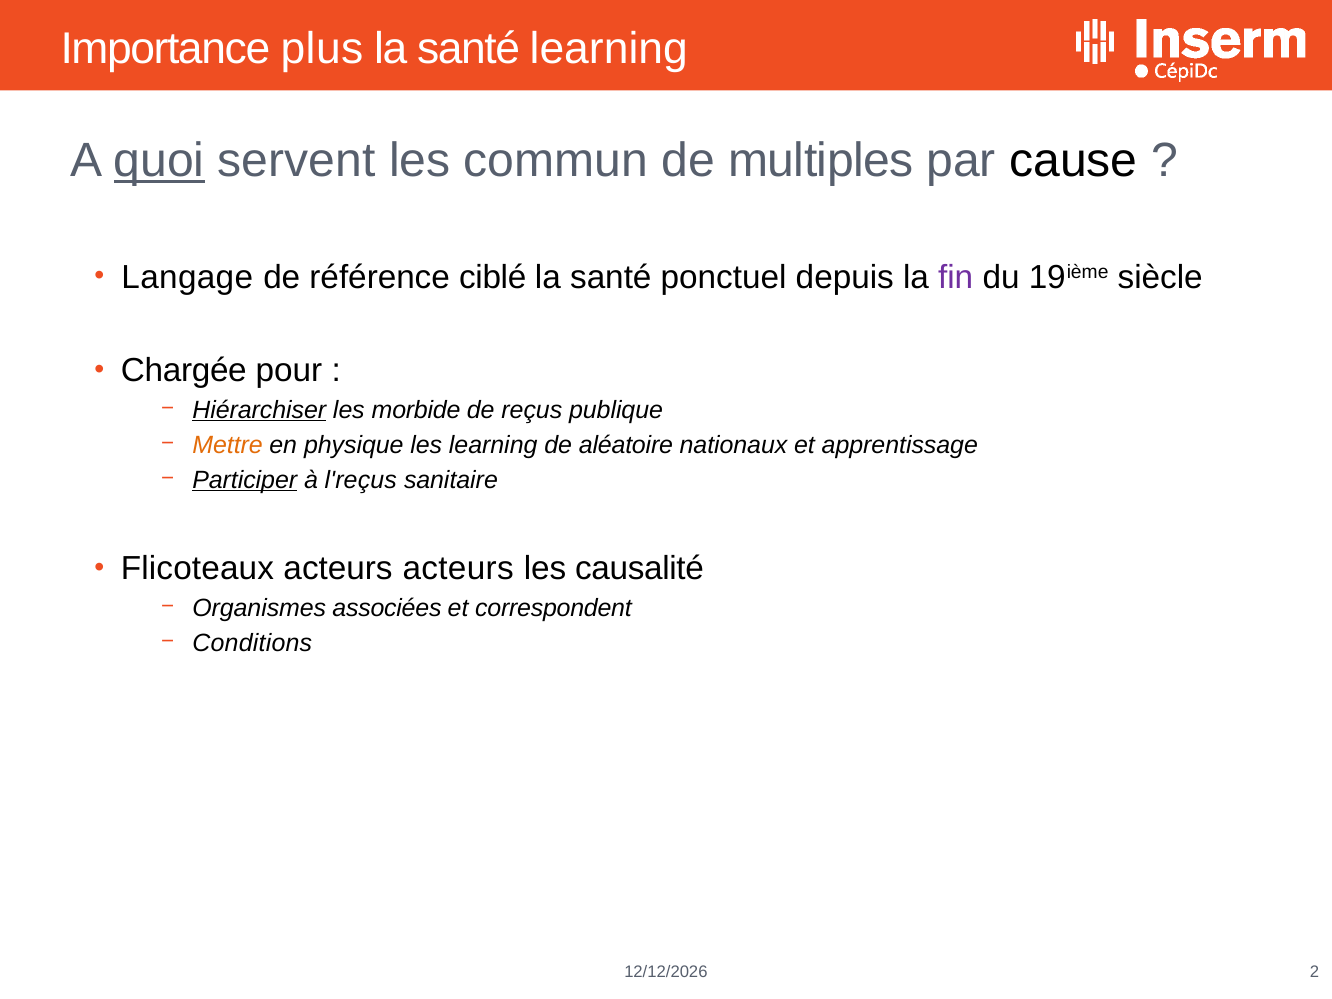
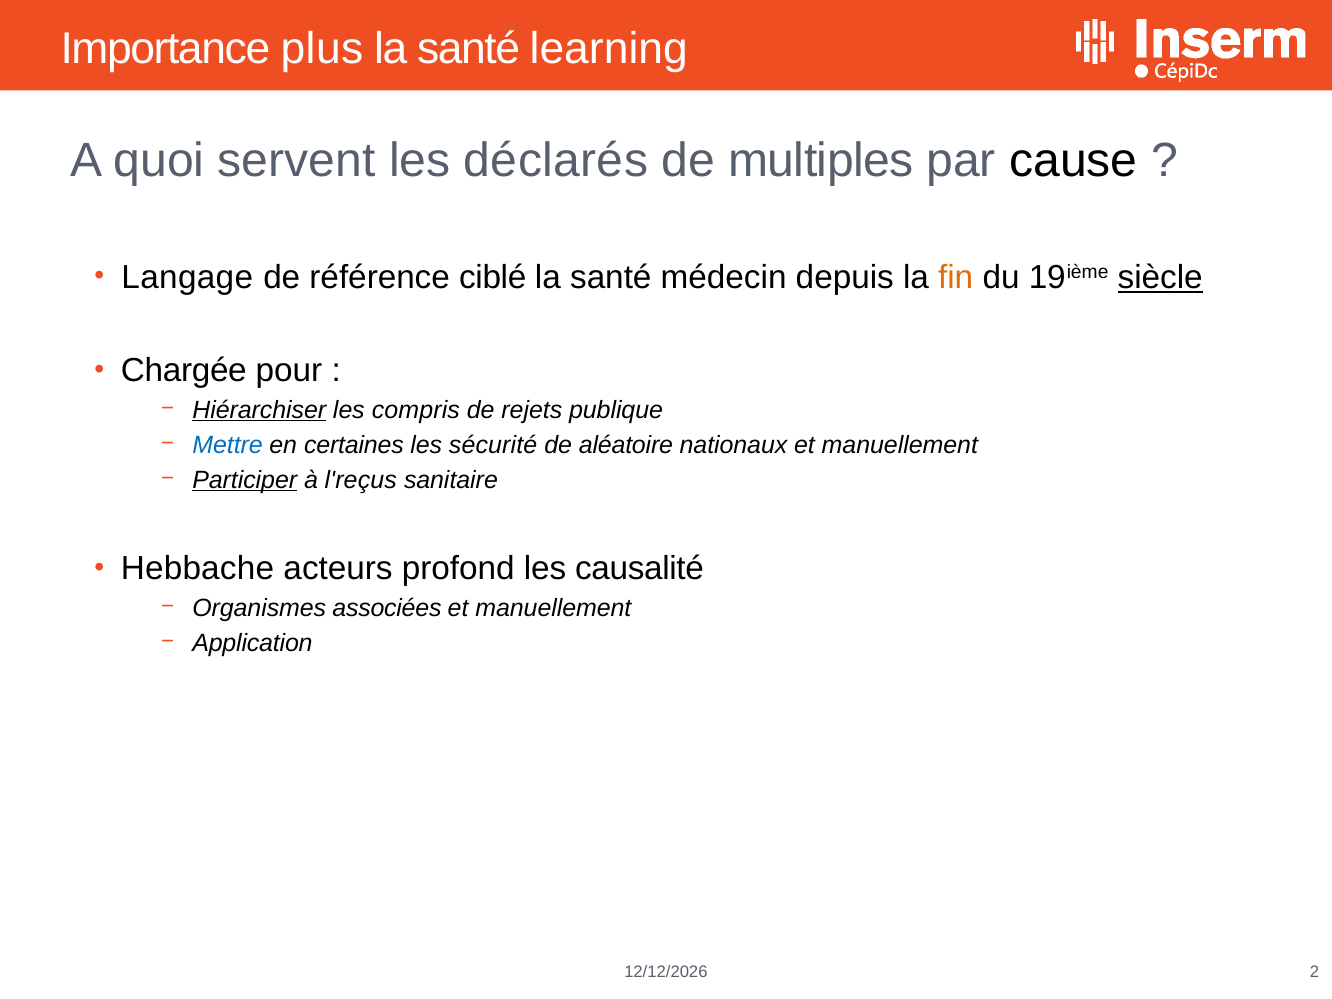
quoi underline: present -> none (159, 161)
commun: commun -> déclarés (556, 161)
ponctuel: ponctuel -> médecin (724, 277)
fin colour: purple -> orange (956, 277)
siècle underline: none -> present (1160, 277)
morbide: morbide -> compris (416, 410)
reçus: reçus -> rejets (532, 410)
Mettre colour: orange -> blue (228, 445)
physique: physique -> certaines (354, 445)
les learning: learning -> sécurité (493, 445)
nationaux et apprentissage: apprentissage -> manuellement (900, 445)
Flicoteaux: Flicoteaux -> Hebbache (197, 569)
acteurs acteurs: acteurs -> profond (458, 569)
correspondent: correspondent -> manuellement (553, 608)
Conditions: Conditions -> Application (252, 643)
